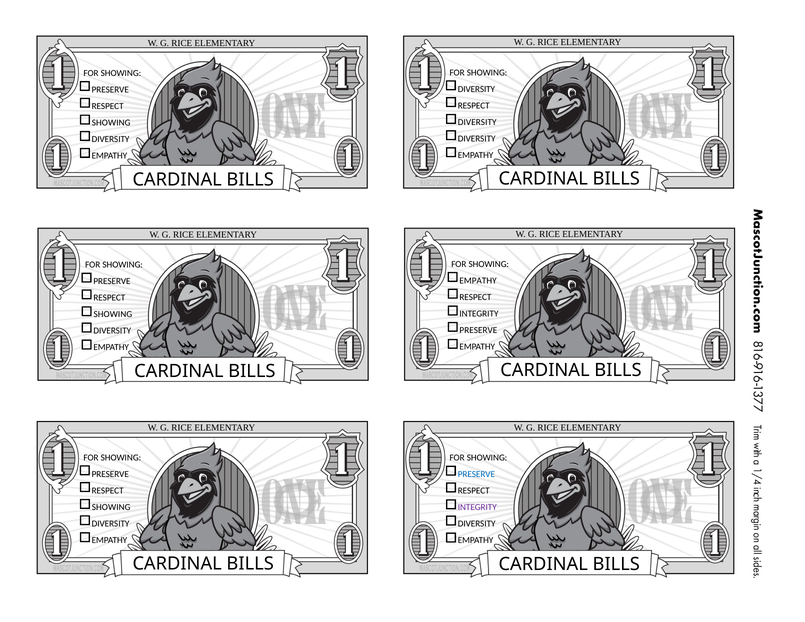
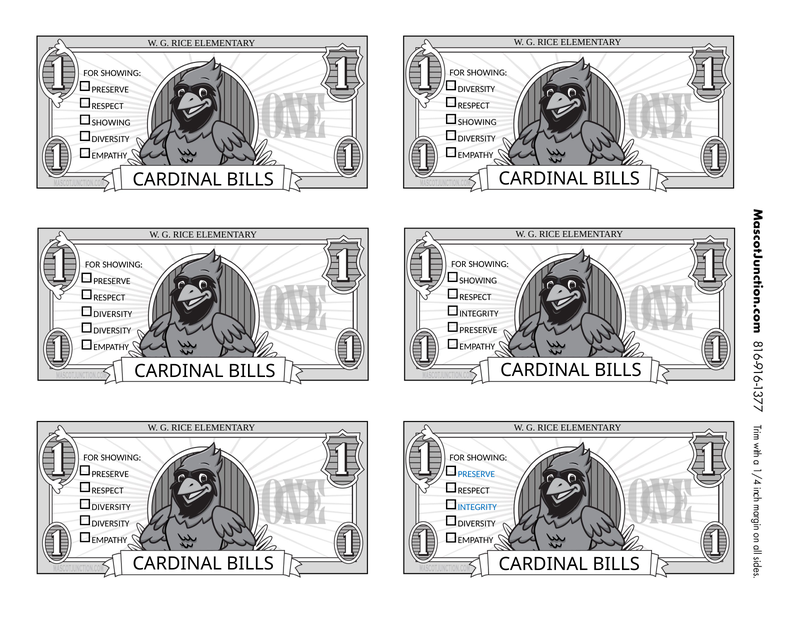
DIVERSITY: DIVERSITY -> SHOWING (477, 122)
EMPATHY: EMPATHY -> SHOWING (478, 281)
SHOWING: SHOWING -> DIVERSITY (113, 314)
SHOWING: SHOWING -> DIVERSITY (111, 507)
INTEGRITY colour: purple -> blue (477, 507)
